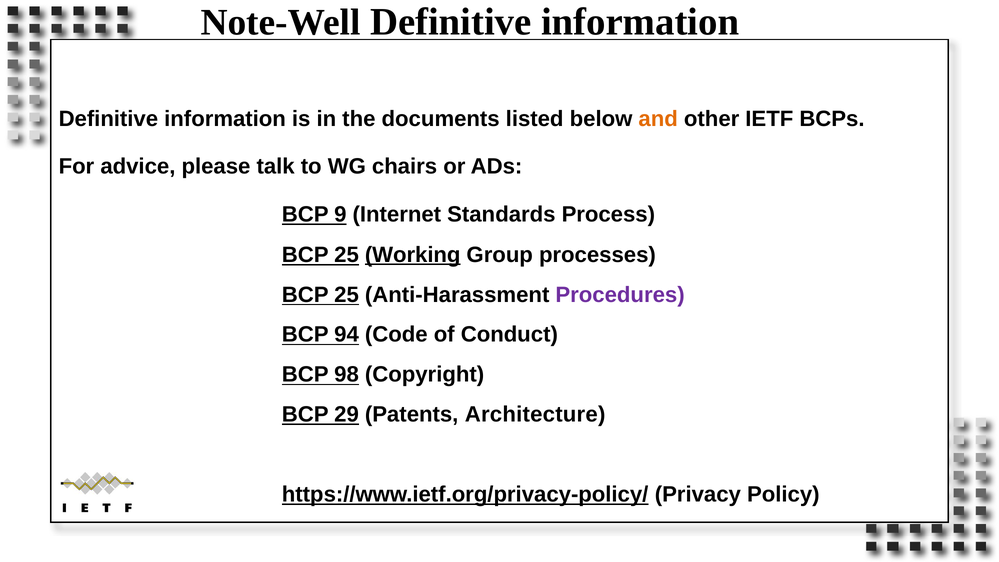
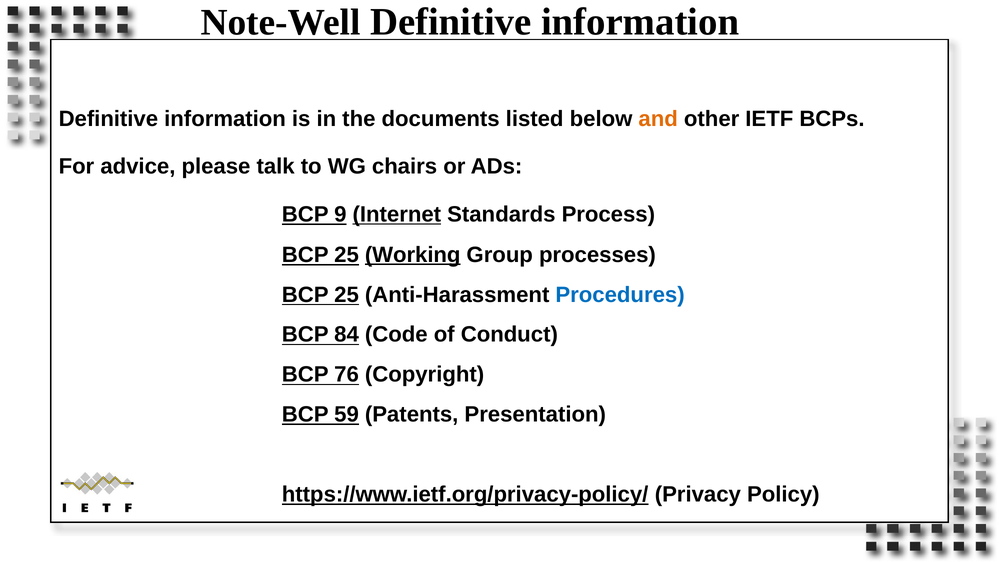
Internet underline: none -> present (397, 215)
Procedures colour: purple -> blue (620, 295)
94: 94 -> 84 (347, 335)
98: 98 -> 76 (347, 375)
29: 29 -> 59 (347, 414)
Architecture: Architecture -> Presentation (535, 414)
